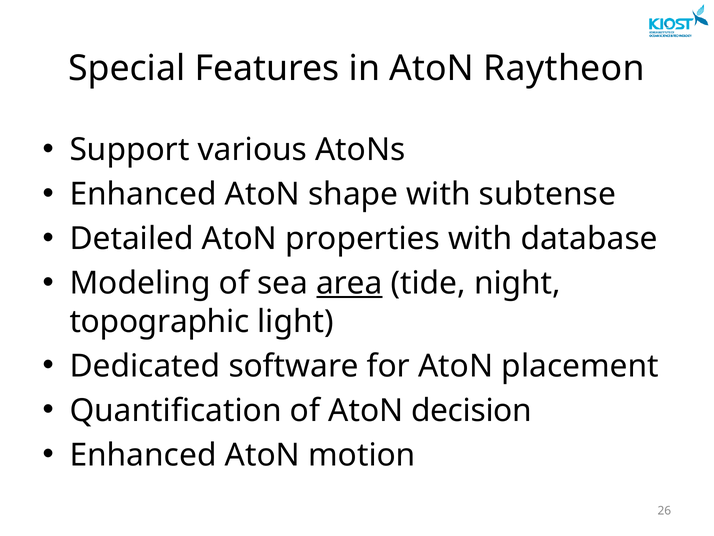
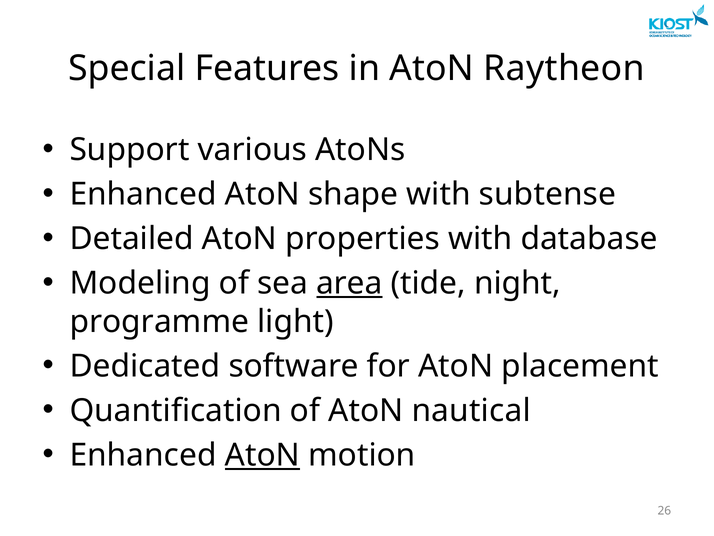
topographic: topographic -> programme (159, 321)
decision: decision -> nautical (471, 410)
AtoN underline: none -> present (262, 455)
